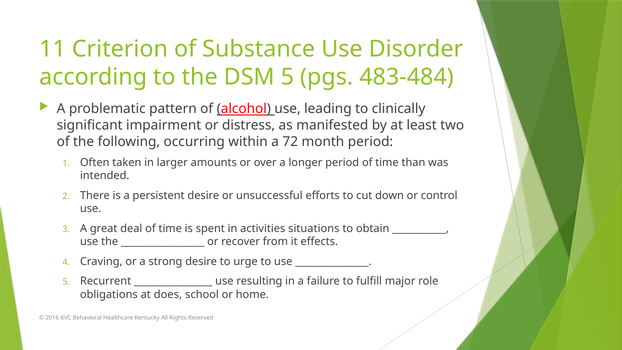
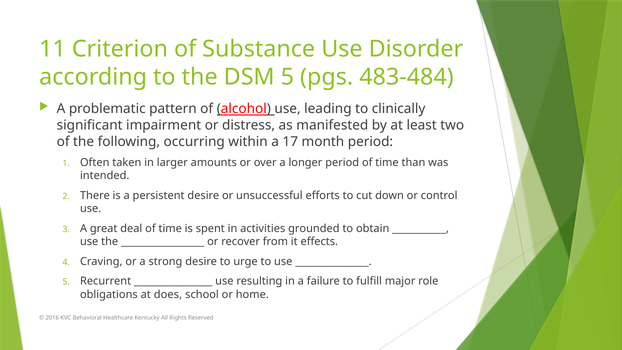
72: 72 -> 17 (290, 141)
situations: situations -> grounded (314, 228)
